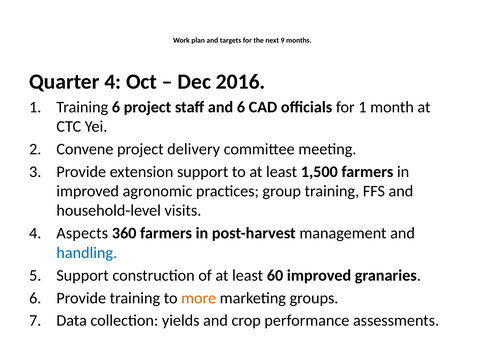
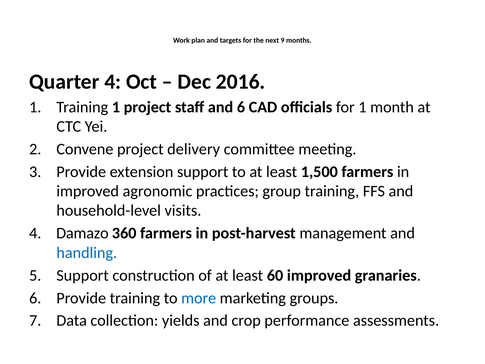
Training 6: 6 -> 1 (116, 107)
Aspects: Aspects -> Damazo (82, 233)
more colour: orange -> blue (199, 298)
